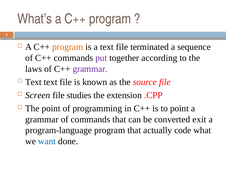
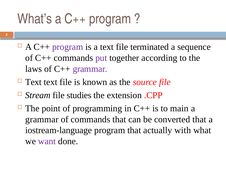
program colour: orange -> purple (68, 47)
Screen: Screen -> Stream (38, 95)
to point: point -> main (179, 108)
converted exit: exit -> that (199, 119)
program-language: program-language -> iostream-language (59, 130)
code: code -> with (183, 130)
want colour: blue -> purple (47, 141)
